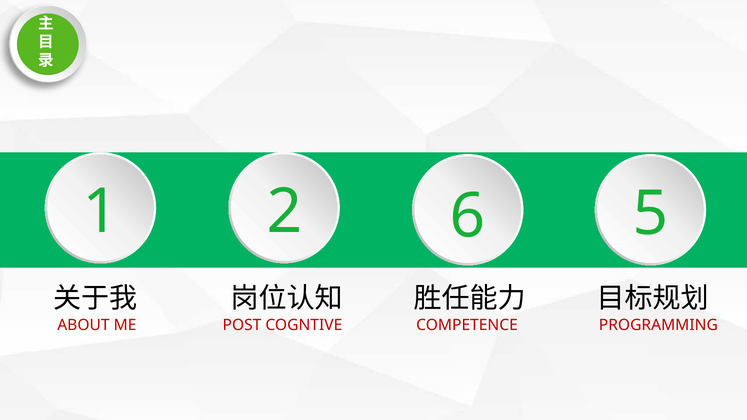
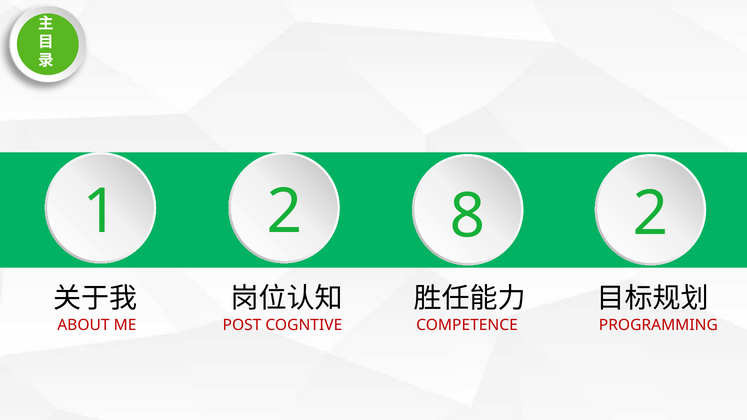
6: 6 -> 8 (468, 216)
2 5: 5 -> 2 (650, 214)
